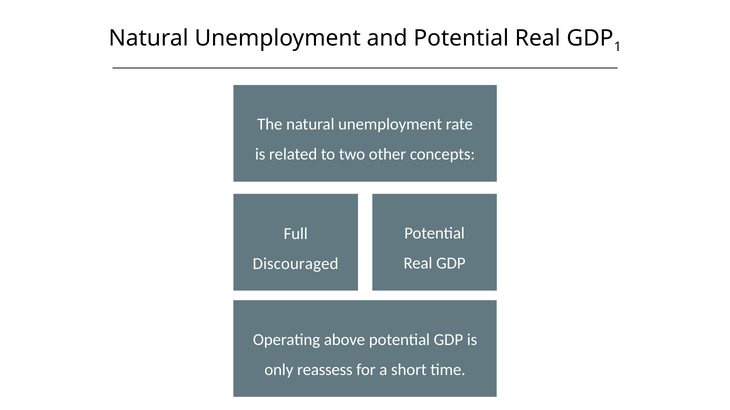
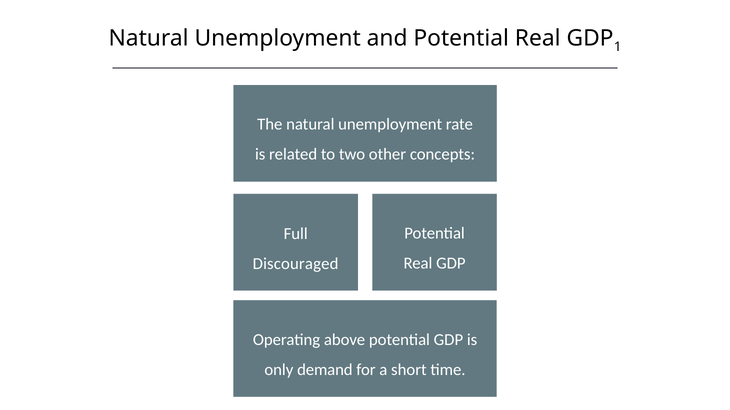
reassess: reassess -> demand (325, 370)
